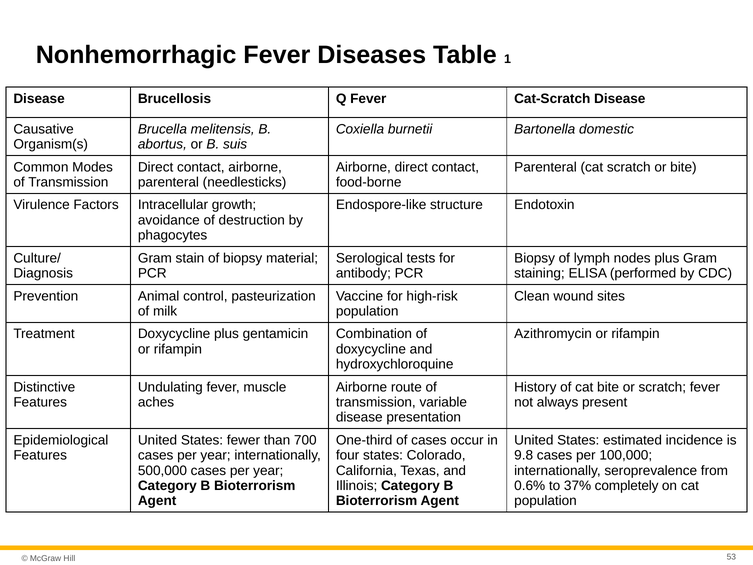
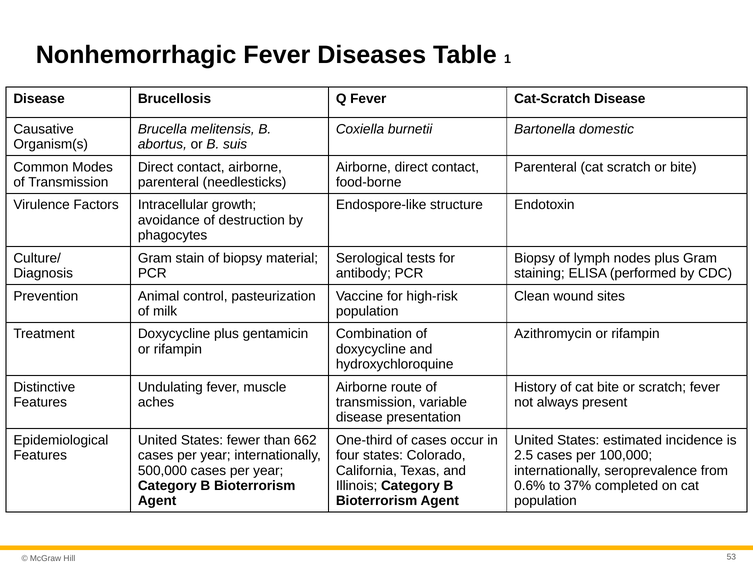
700: 700 -> 662 (305, 440)
9.8: 9.8 -> 2.5 (524, 455)
completely: completely -> completed (627, 486)
